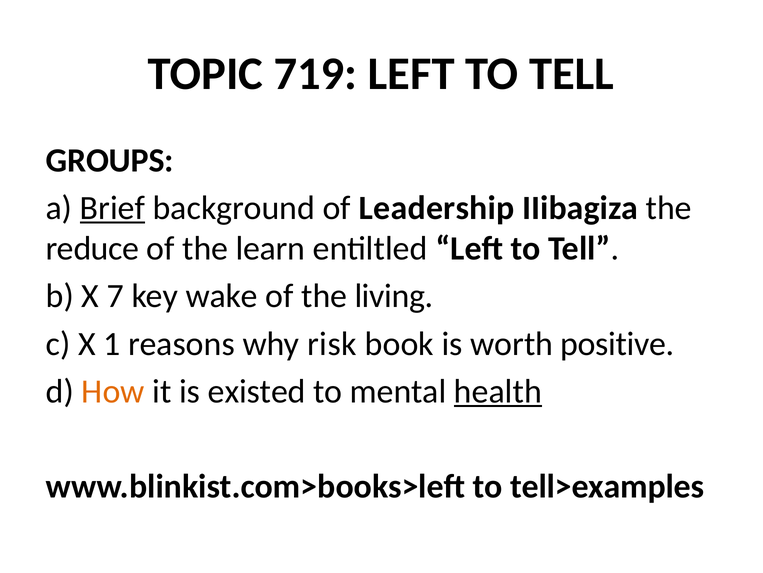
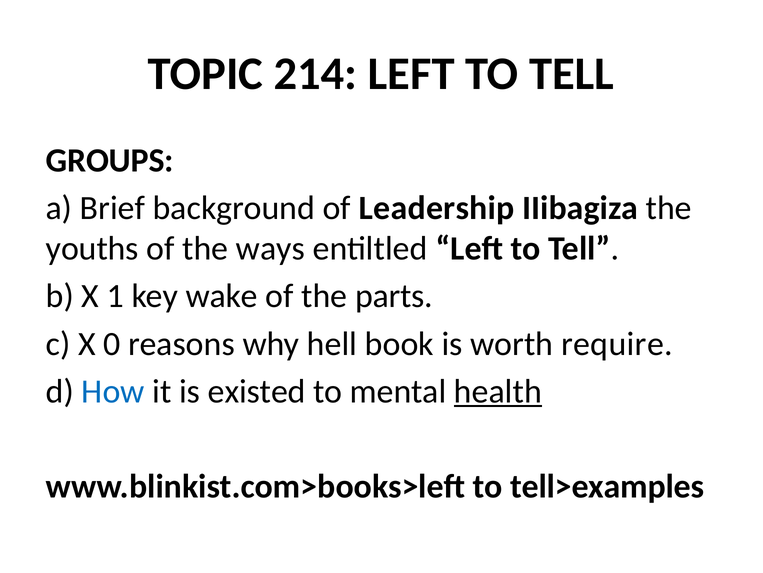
719: 719 -> 214 (315, 74)
Brief underline: present -> none (112, 208)
reduce: reduce -> youths (92, 248)
learn: learn -> ways (270, 248)
7: 7 -> 1 (115, 296)
living: living -> parts (394, 296)
1: 1 -> 0 (112, 343)
risk: risk -> hell (332, 343)
positive: positive -> require (617, 343)
How colour: orange -> blue (113, 391)
